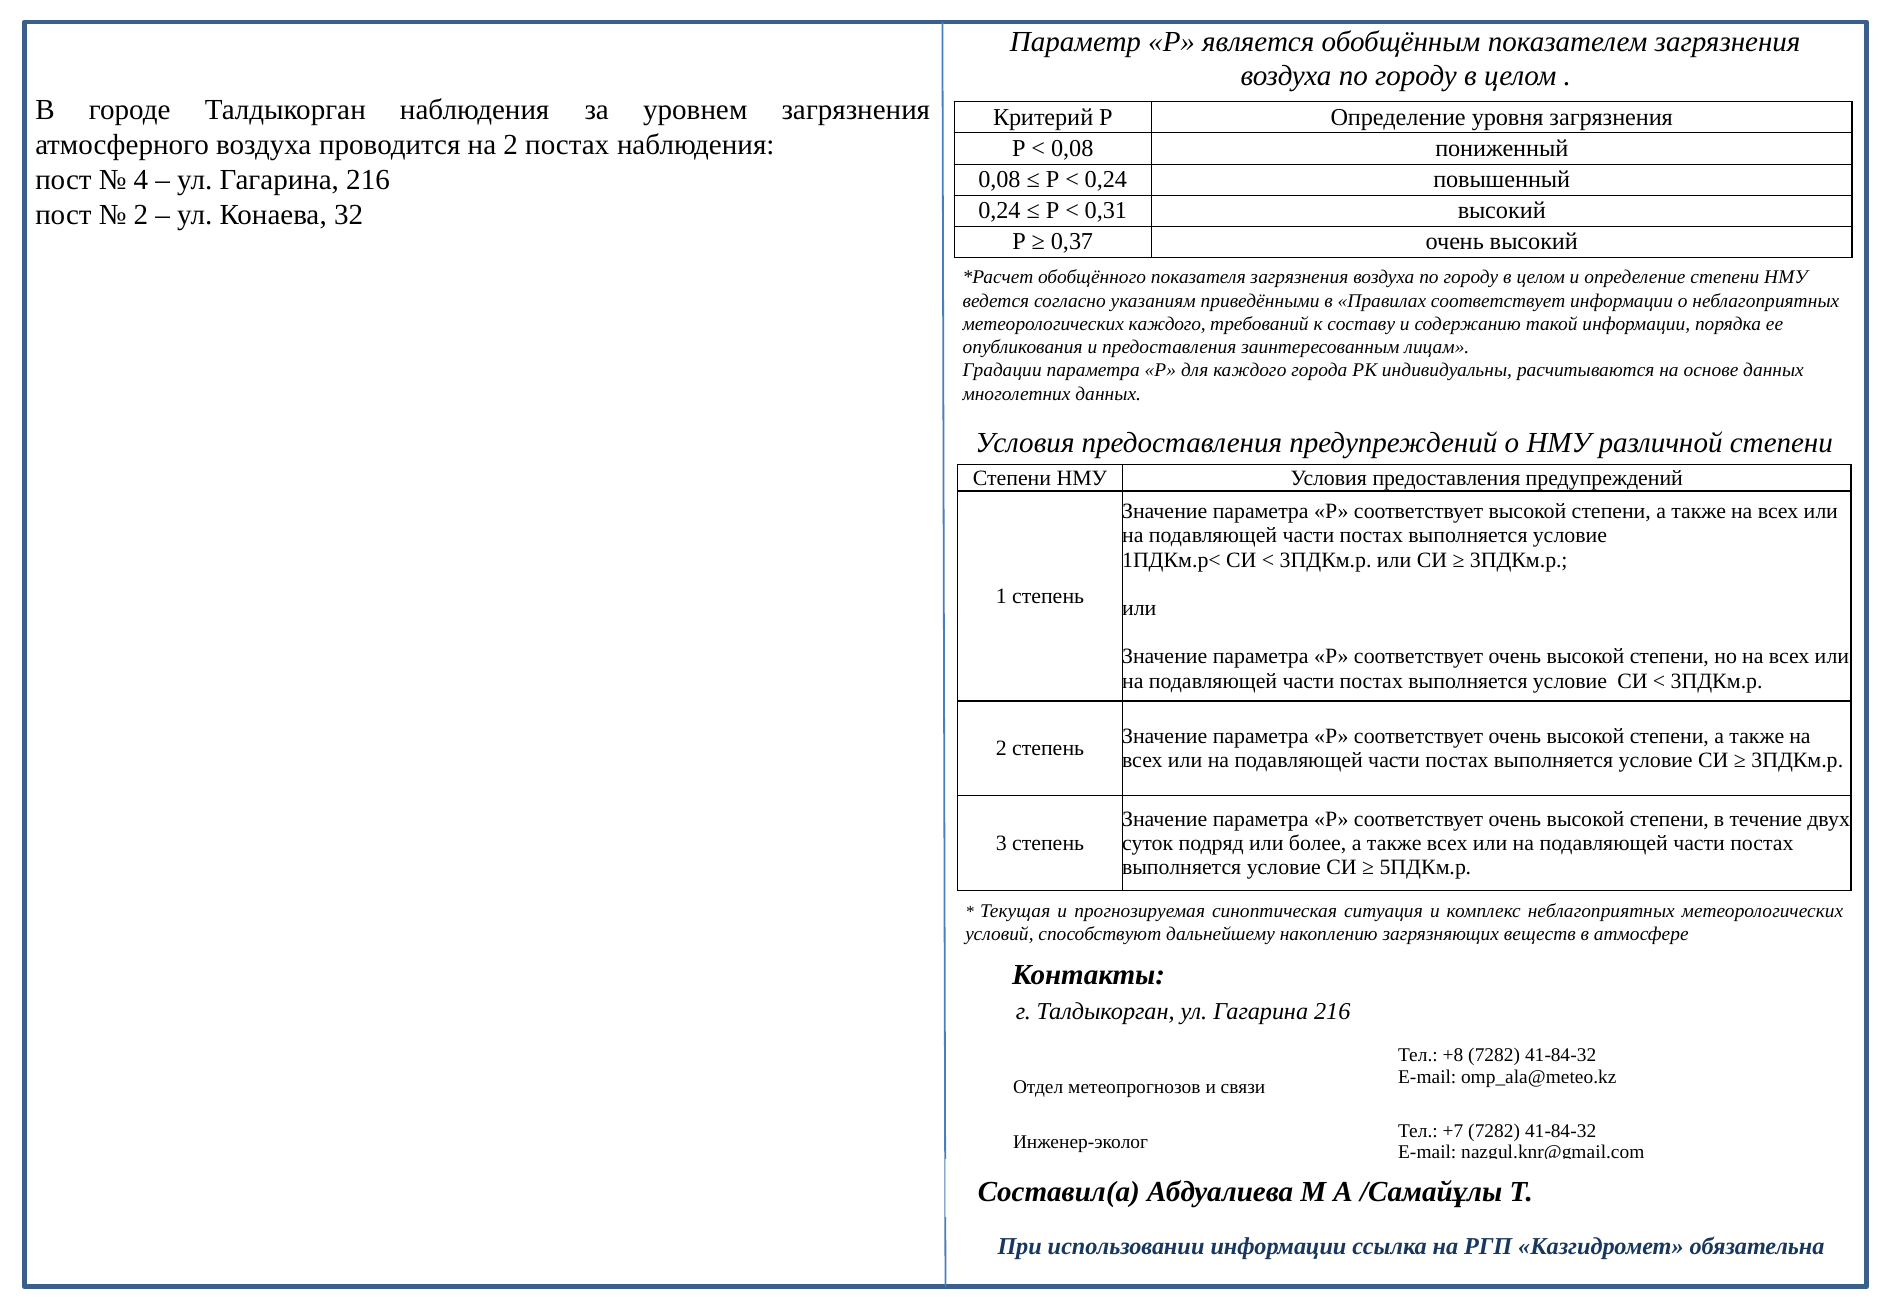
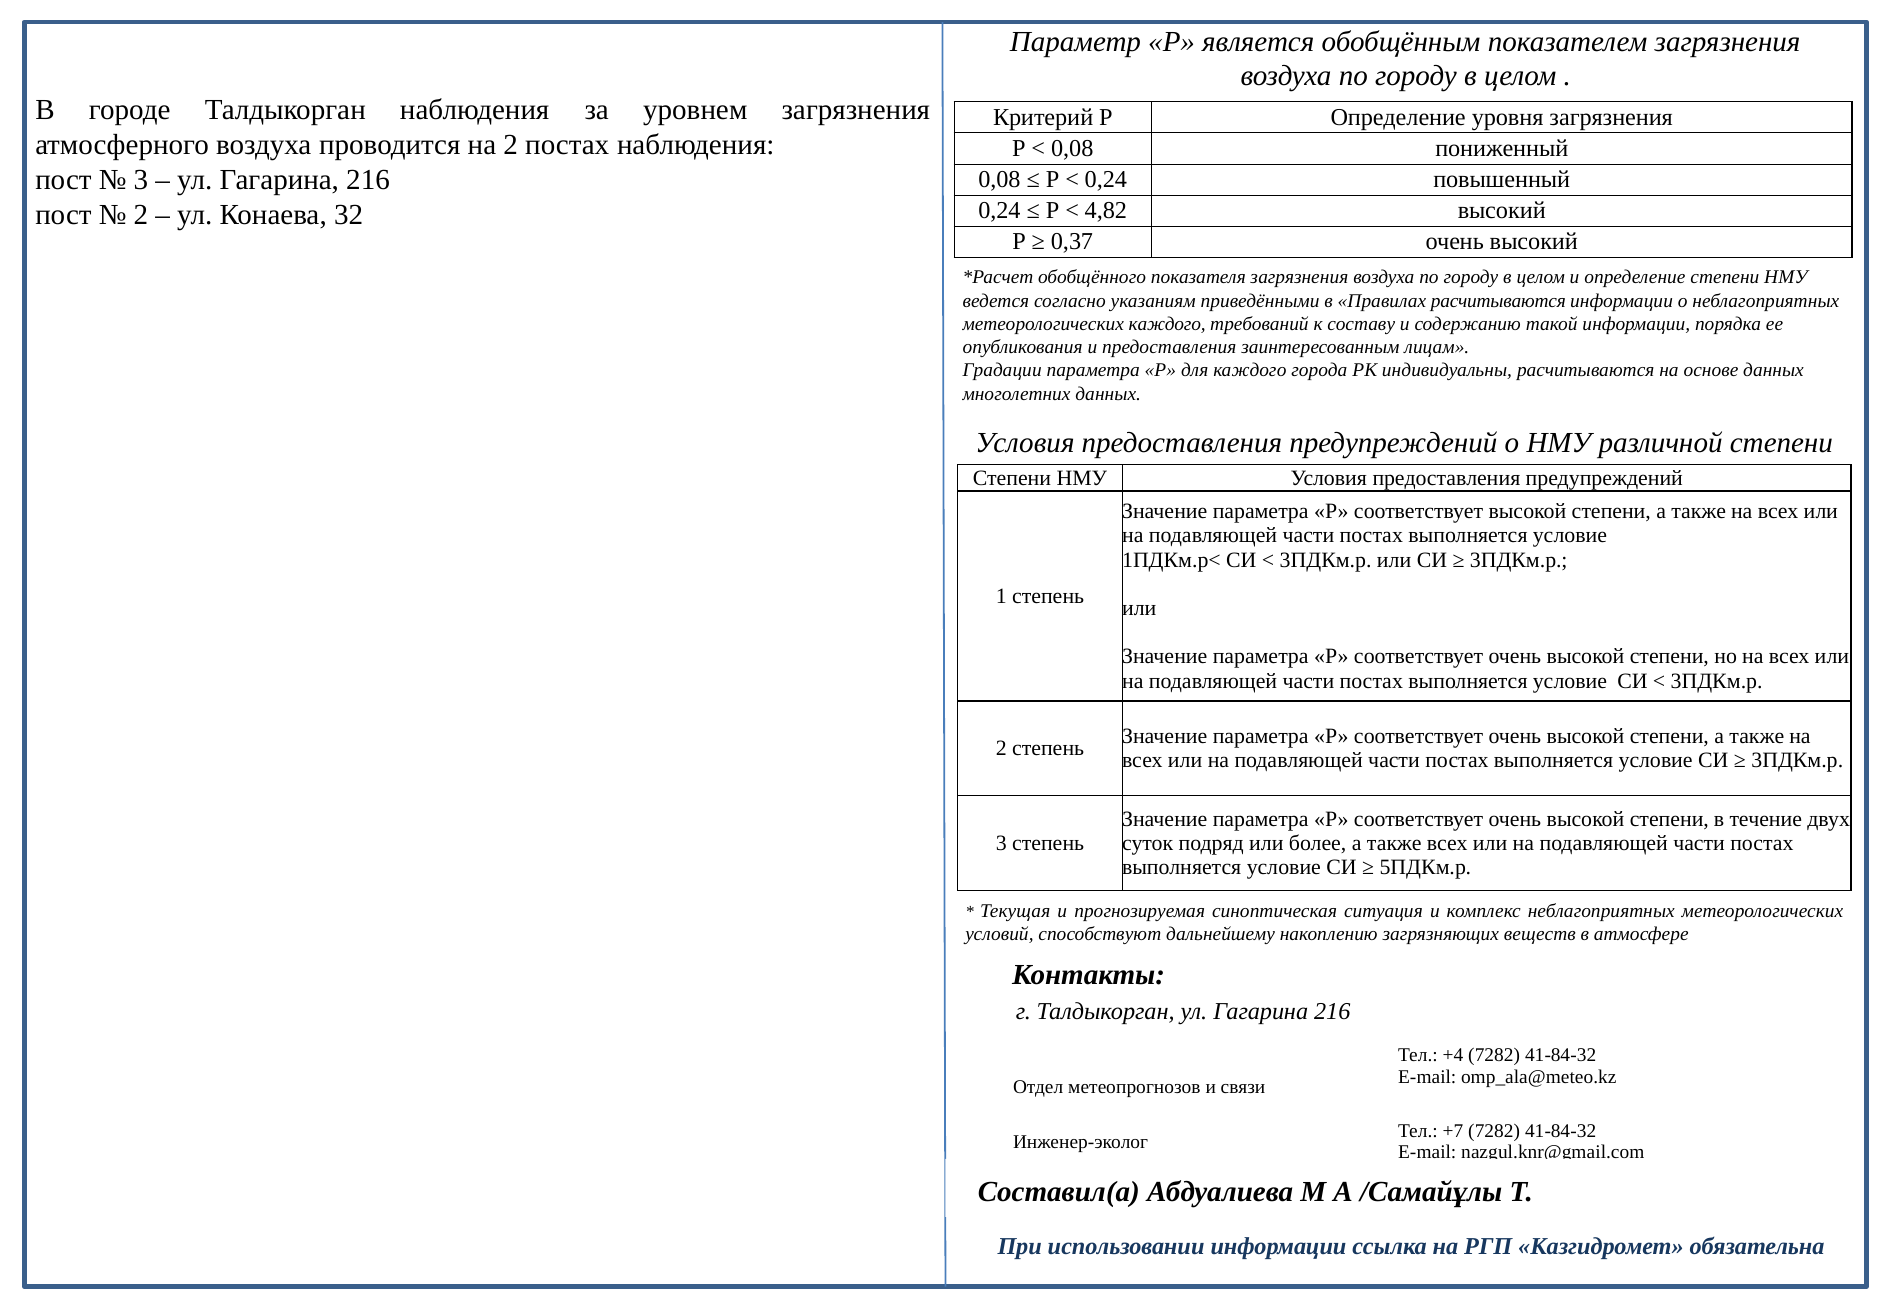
4: 4 -> 3 (141, 180)
0,31: 0,31 -> 4,82 (1106, 211)
Правилах соответствует: соответствует -> расчитываются (1498, 301)
+8: +8 -> +4 (1453, 1055)
